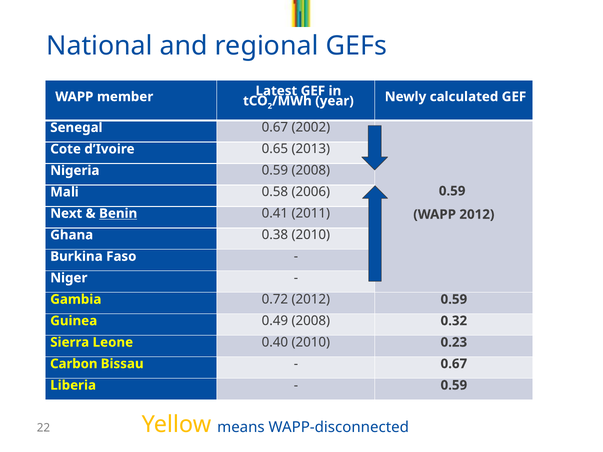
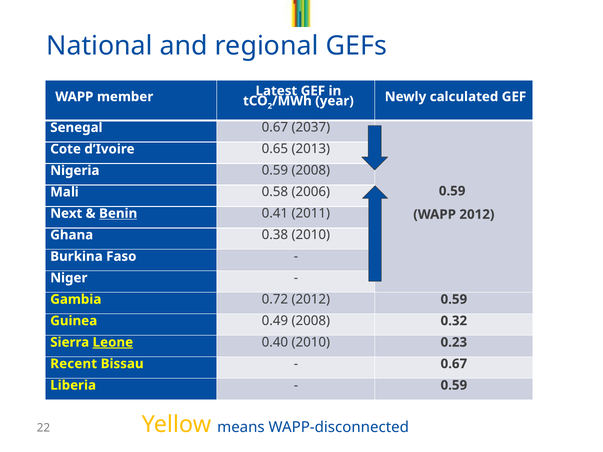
2002: 2002 -> 2037 (311, 128)
Leone underline: none -> present (113, 342)
Carbon: Carbon -> Recent (74, 364)
